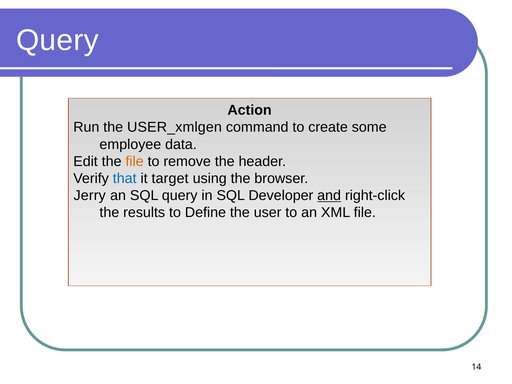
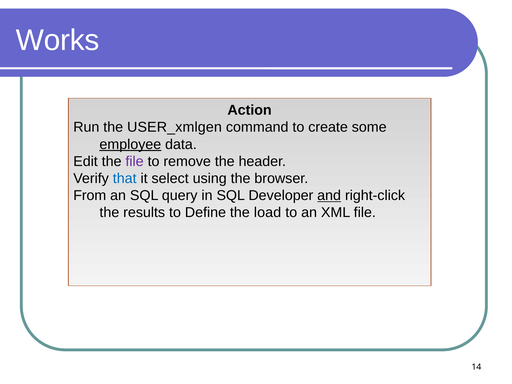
Query: Query -> Works (58, 40)
employee underline: none -> present (130, 144)
file colour: orange -> purple (135, 161)
target: target -> select (170, 178)
Jerry: Jerry -> From (90, 196)
user: user -> load (268, 213)
